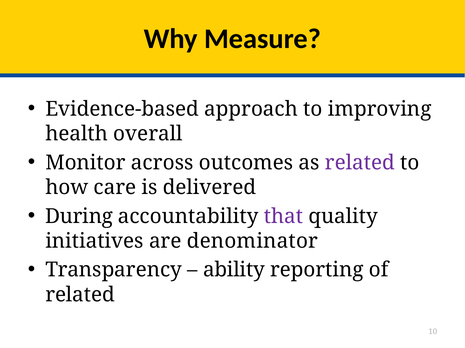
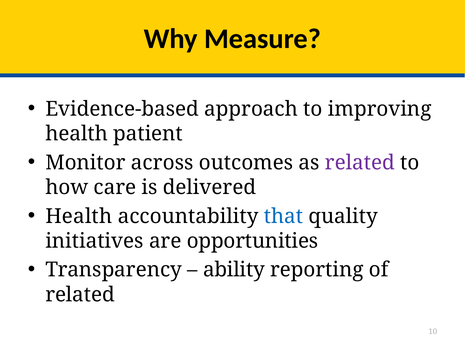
overall: overall -> patient (148, 134)
During: During -> Health (79, 217)
that colour: purple -> blue (283, 217)
denominator: denominator -> opportunities (253, 241)
